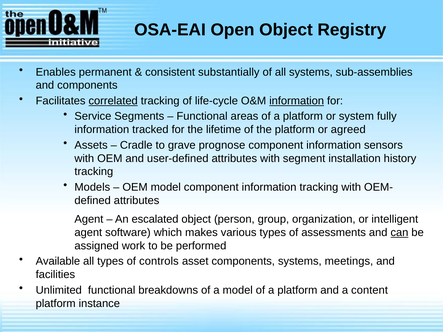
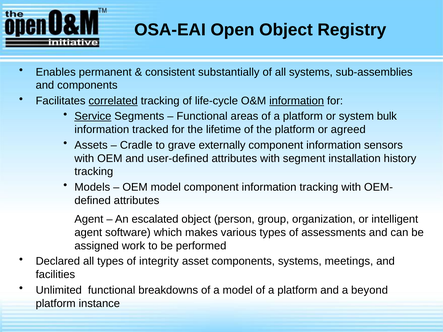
Service underline: none -> present (93, 116)
fully: fully -> bulk (387, 116)
prognose: prognose -> externally (222, 145)
can underline: present -> none (399, 233)
Available: Available -> Declared (58, 261)
controls: controls -> integrity (159, 261)
content: content -> beyond (370, 290)
